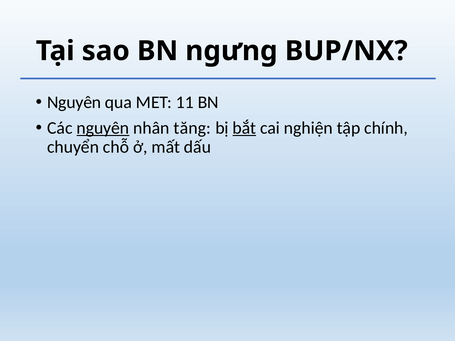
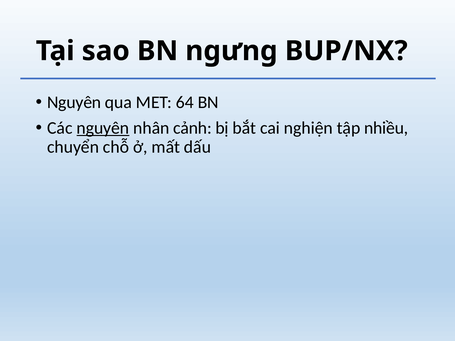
11: 11 -> 64 (185, 103)
tăng: tăng -> cảnh (193, 128)
bắt underline: present -> none (244, 128)
chính: chính -> nhiều (386, 128)
